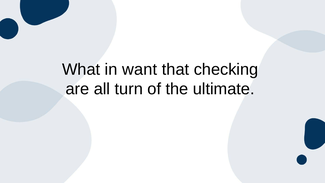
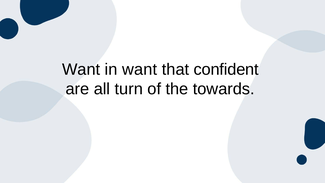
What: What -> Want (81, 69)
checking: checking -> confident (226, 69)
ultimate: ultimate -> towards (224, 89)
